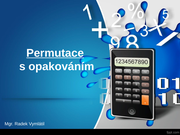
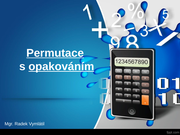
opakováním underline: none -> present (61, 67)
